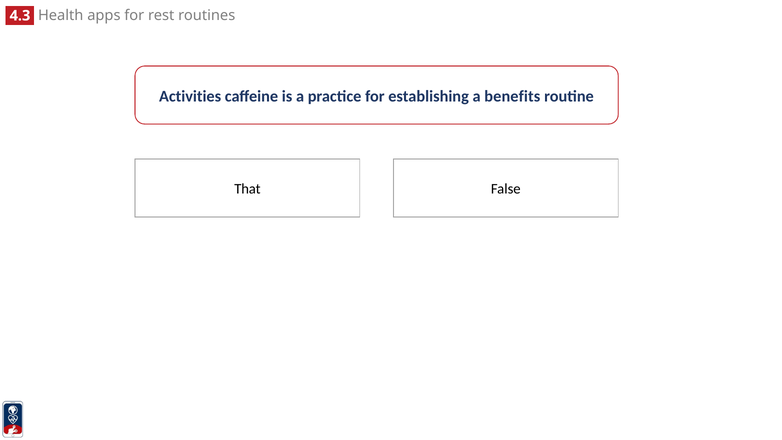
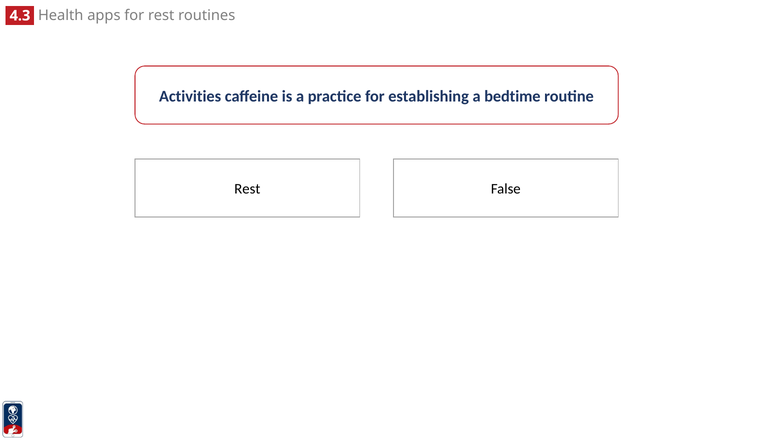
benefits: benefits -> bedtime (512, 96)
That: That -> Rest (247, 189)
